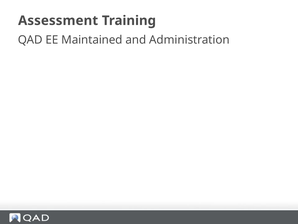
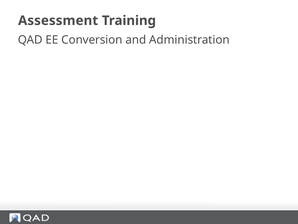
Maintained: Maintained -> Conversion (92, 40)
